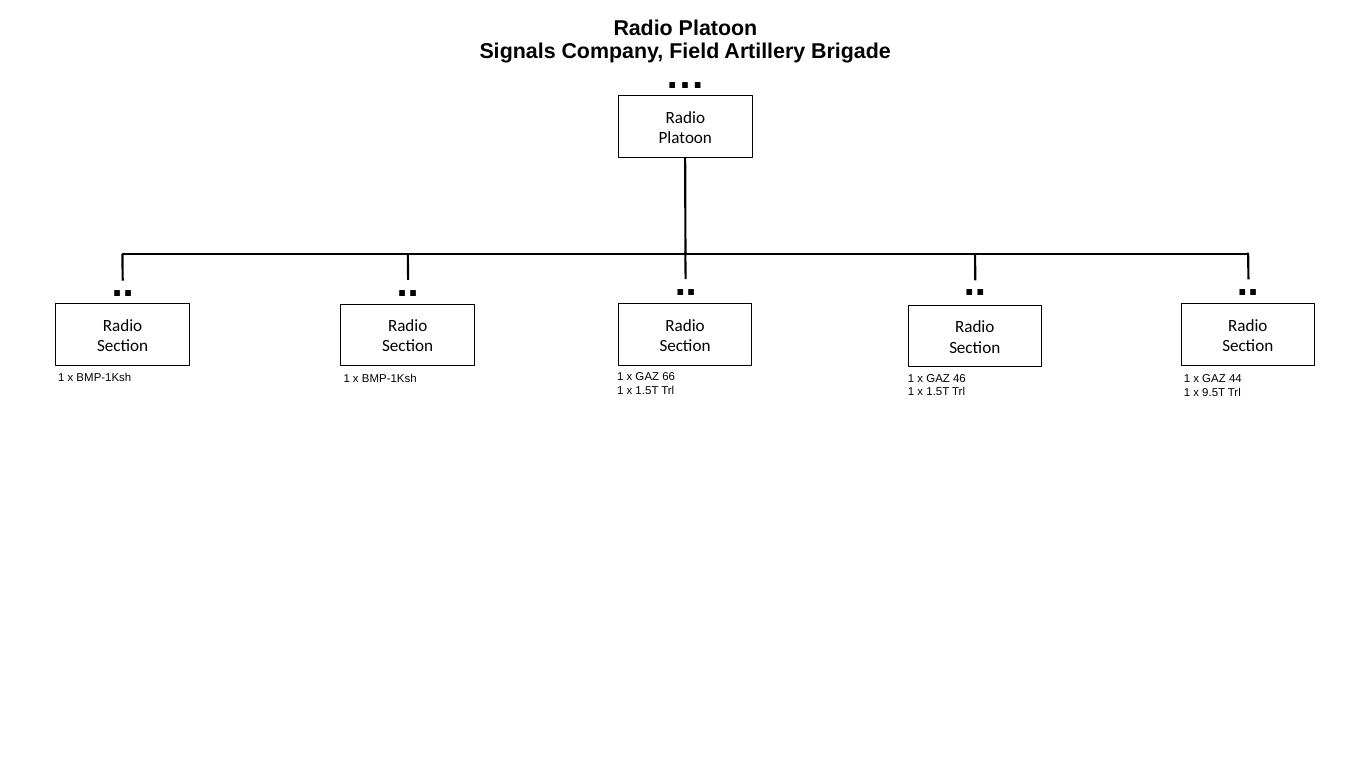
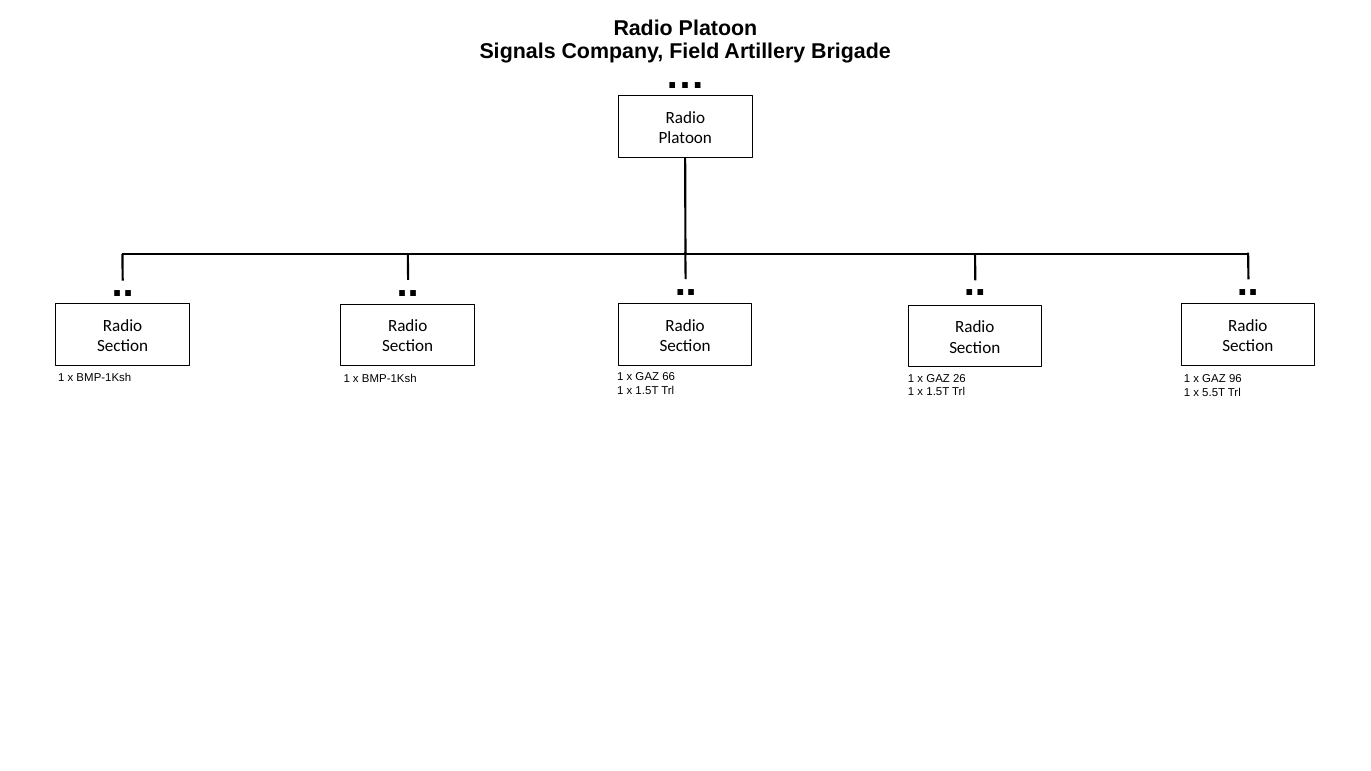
46: 46 -> 26 (959, 378)
44: 44 -> 96 (1235, 379)
9.5T: 9.5T -> 5.5T (1214, 393)
